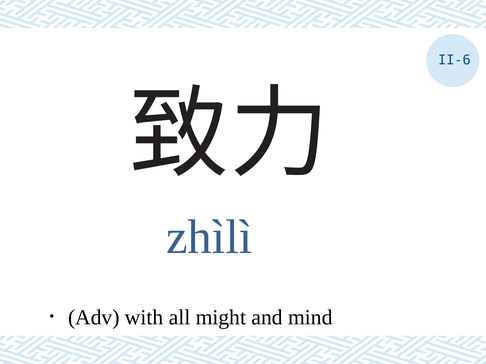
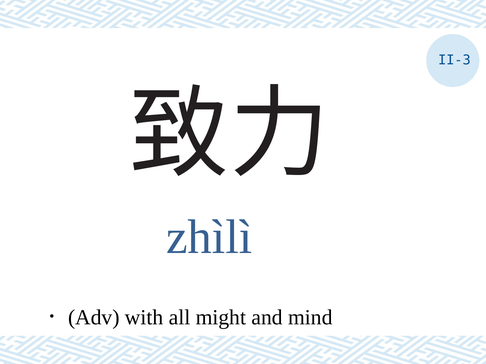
II-6: II-6 -> II-3 (454, 60)
